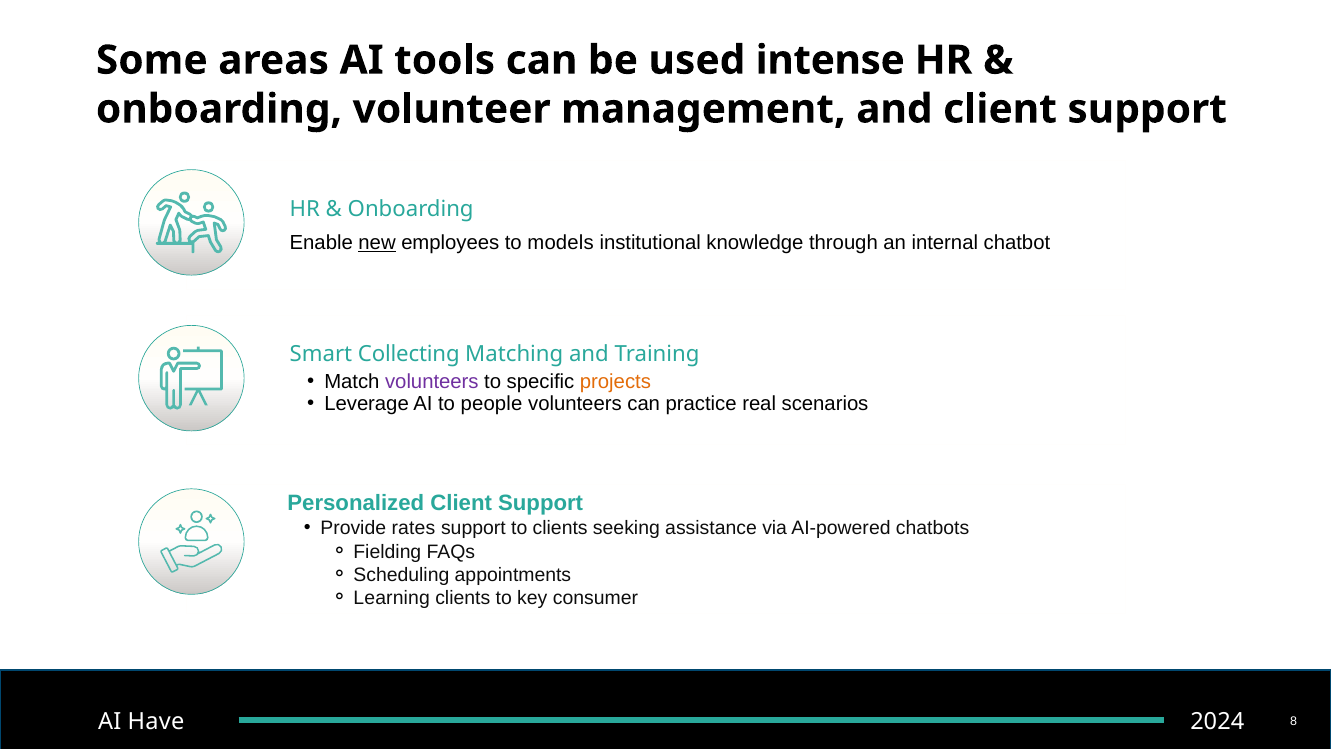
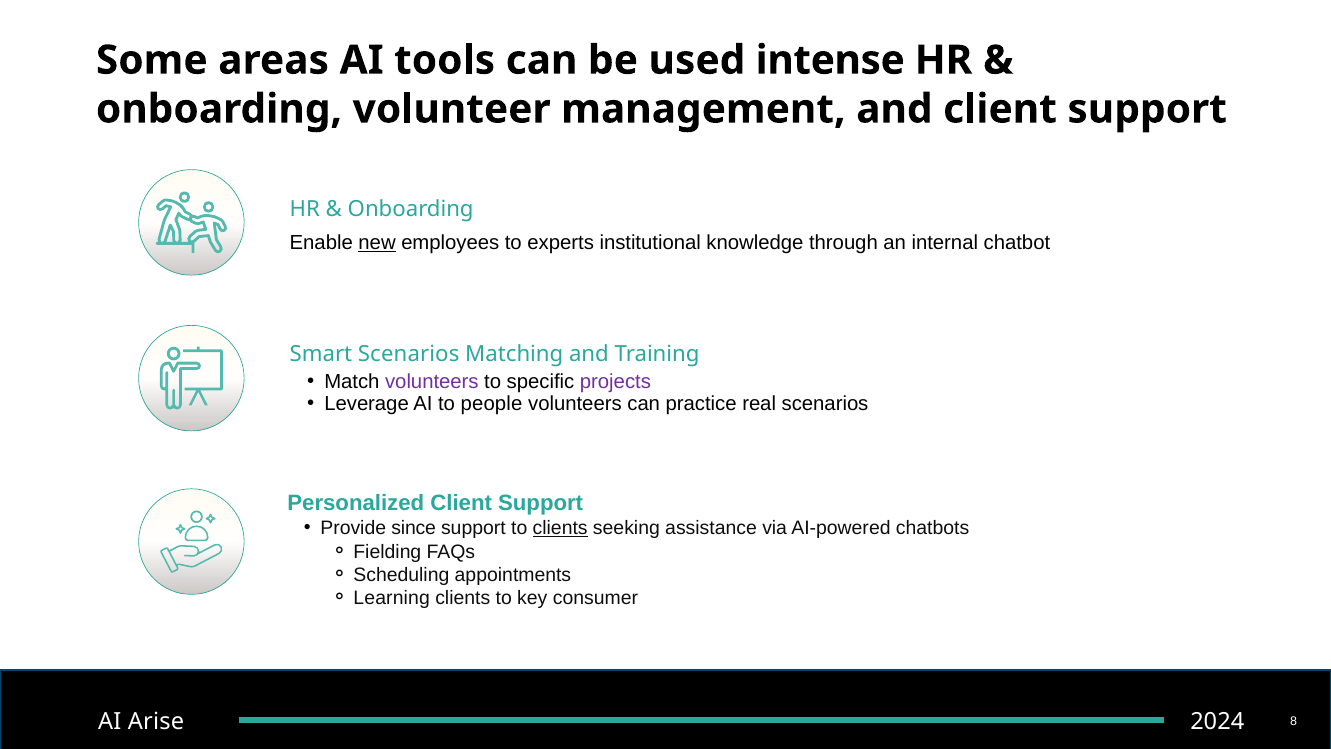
models: models -> experts (561, 242)
Smart Collecting: Collecting -> Scenarios (409, 354)
projects colour: orange -> purple (615, 382)
rates: rates -> since (414, 528)
clients underline: none -> present (560, 528)
Have: Have -> Arise (156, 721)
